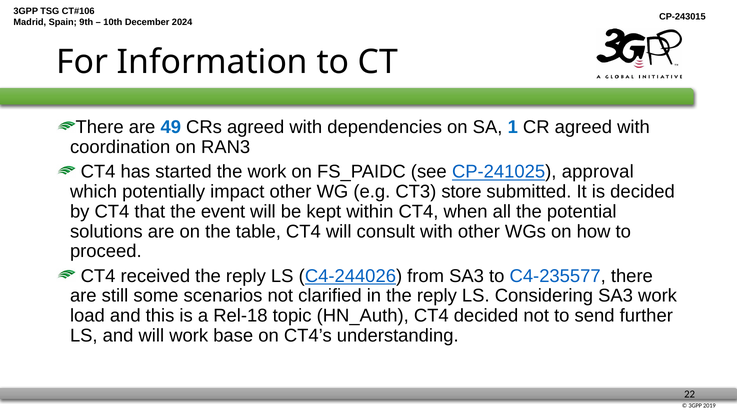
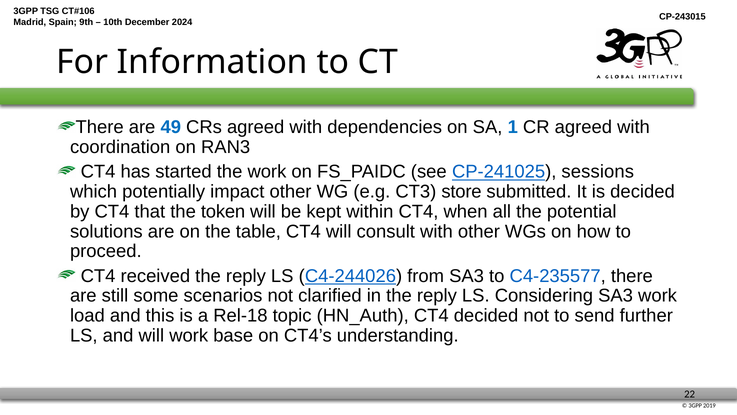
approval: approval -> sessions (598, 172)
event: event -> token (223, 211)
